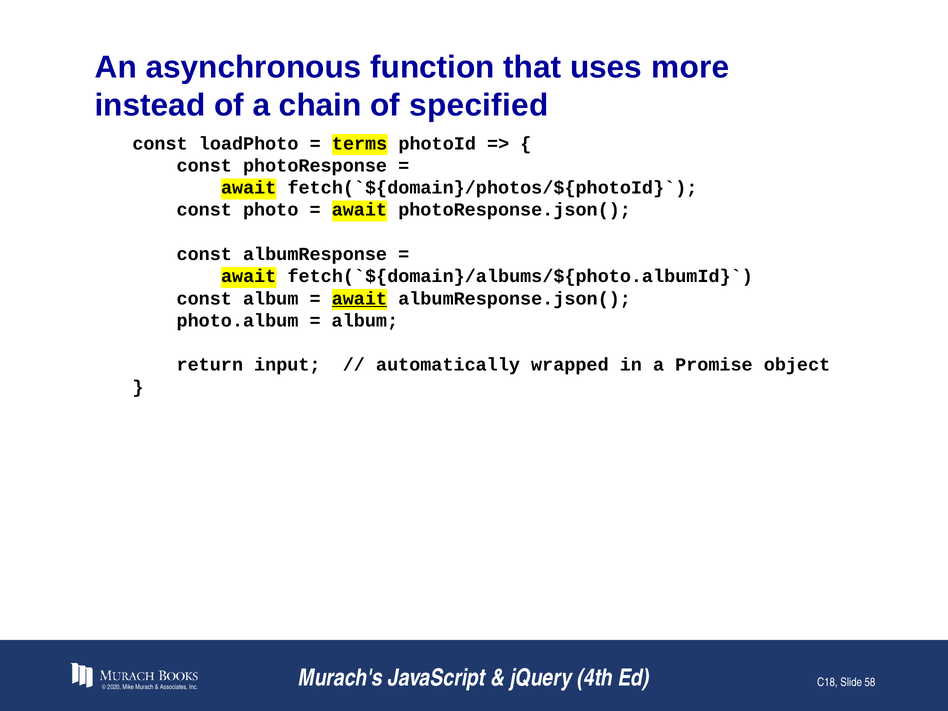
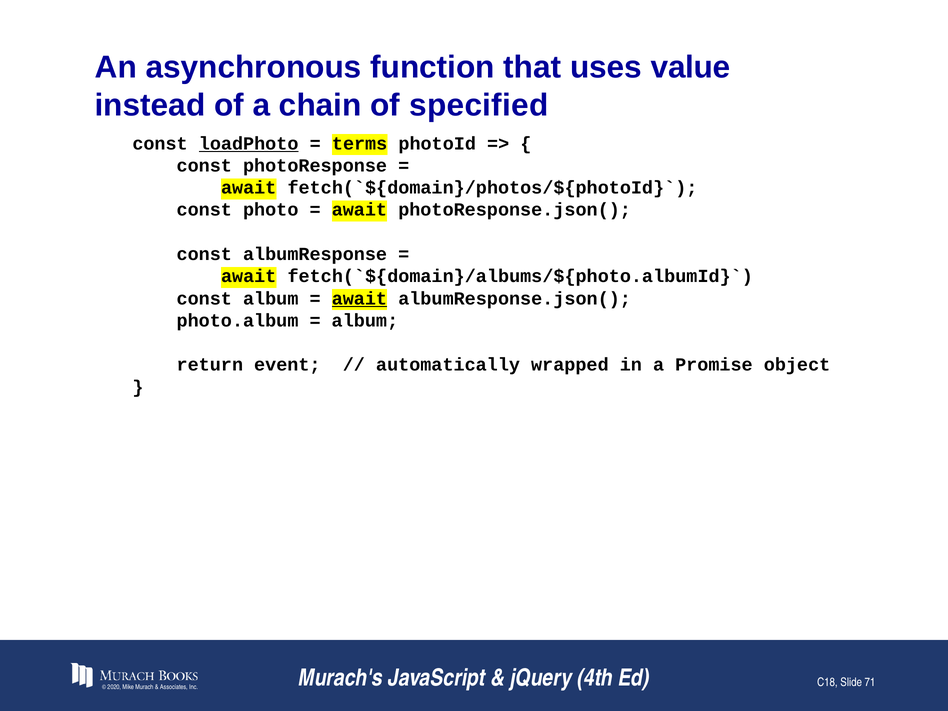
more: more -> value (691, 67)
loadPhoto underline: none -> present (249, 144)
input: input -> event (287, 365)
58: 58 -> 71 (870, 682)
